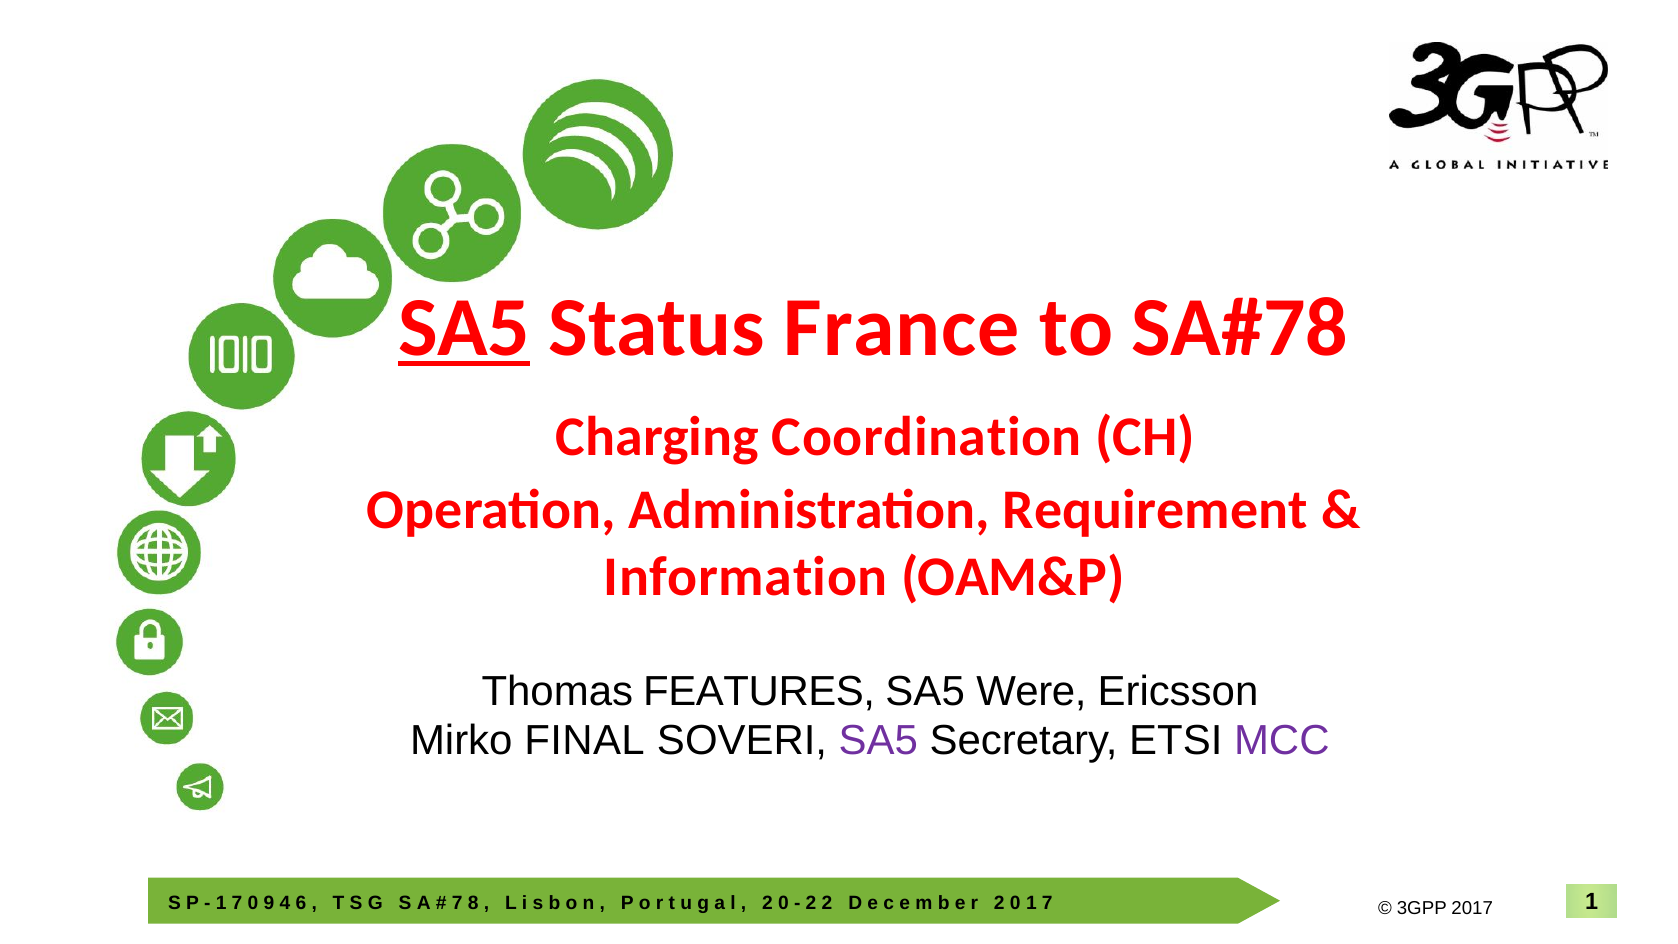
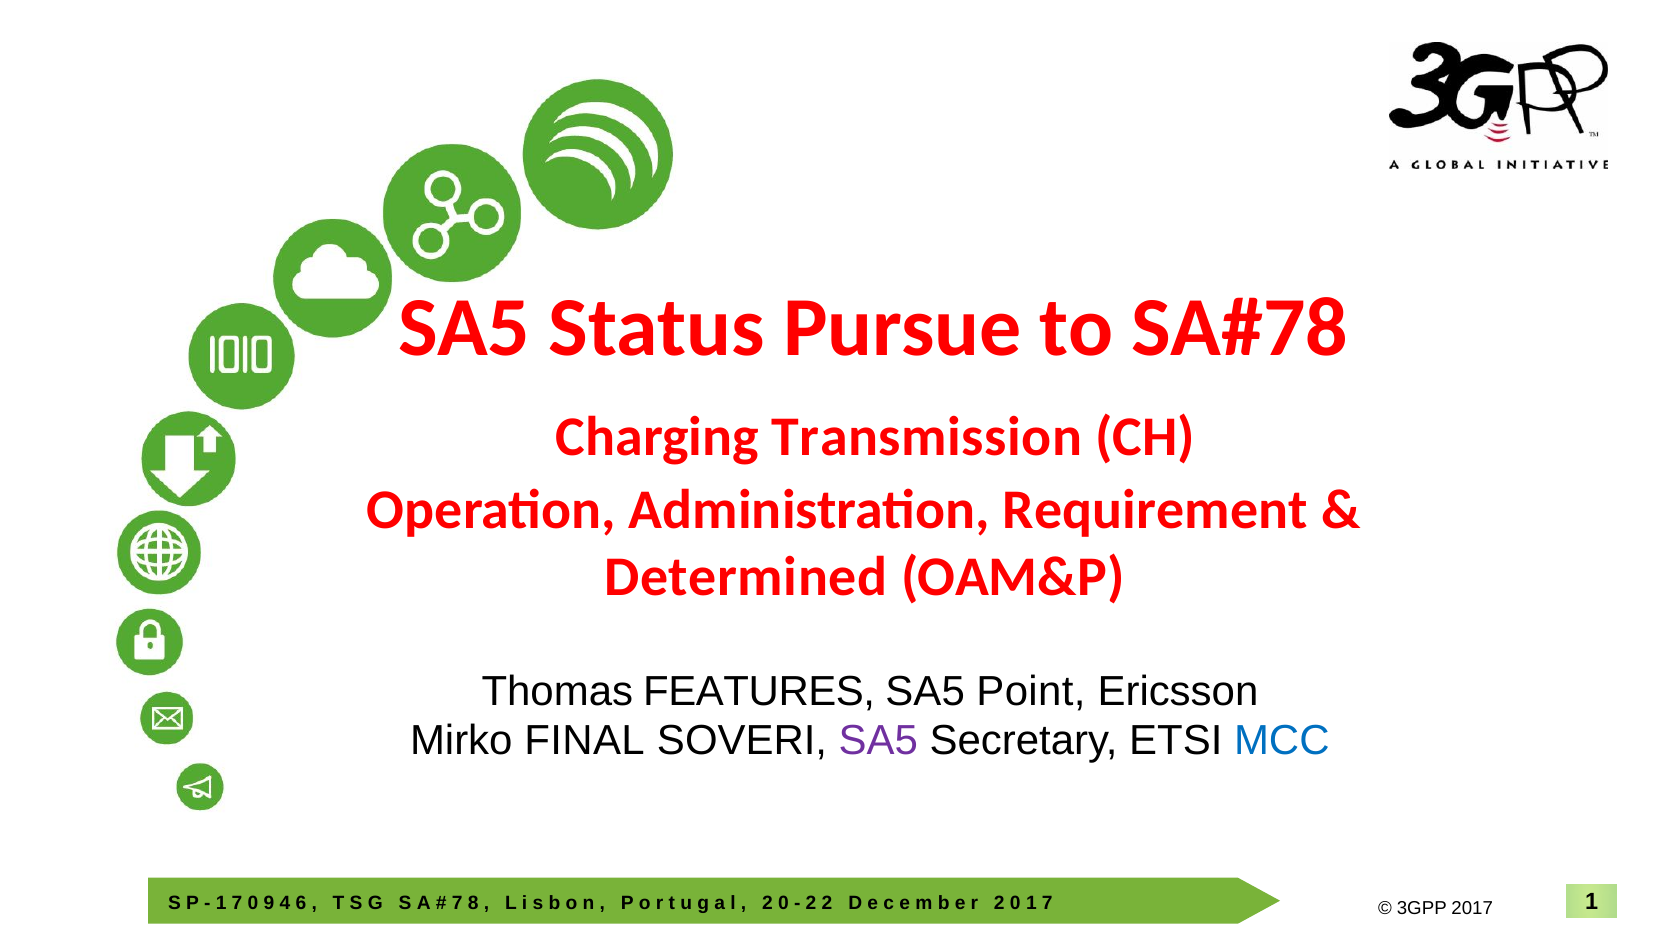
SA5 underline: present -> none (464, 327)
France: France -> Pursue (902, 327)
Coordination: Coordination -> Transmission (927, 437)
Information: Information -> Determined (746, 577)
Were: Were -> Point (1031, 692)
MCC colour: purple -> blue (1282, 741)
